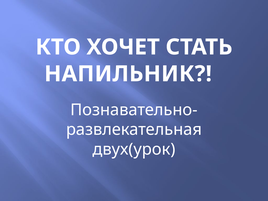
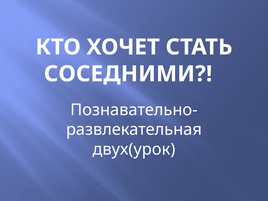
НАПИЛЬНИК: НАПИЛЬНИК -> СОСЕДНИМИ (128, 74)
